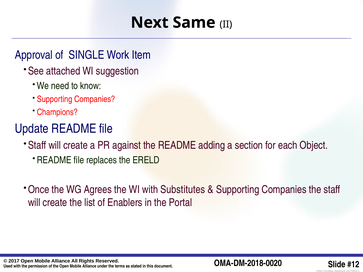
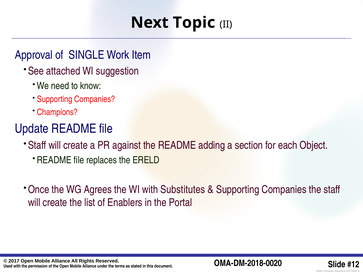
Same: Same -> Topic (194, 23)
